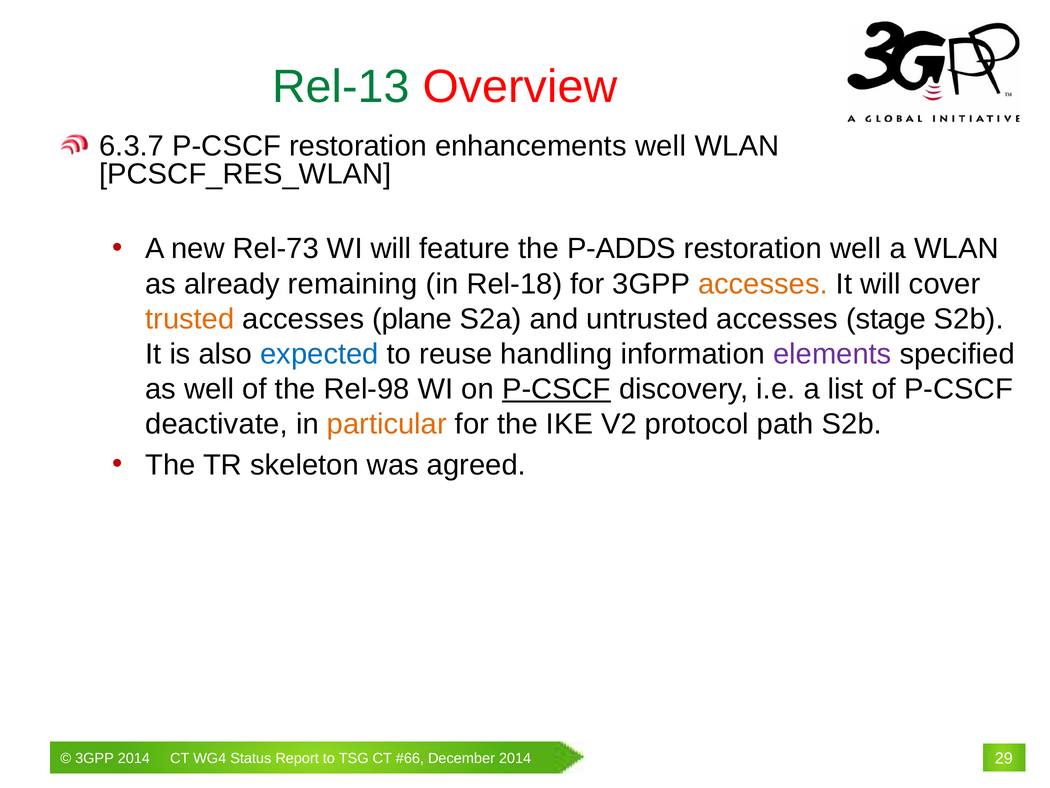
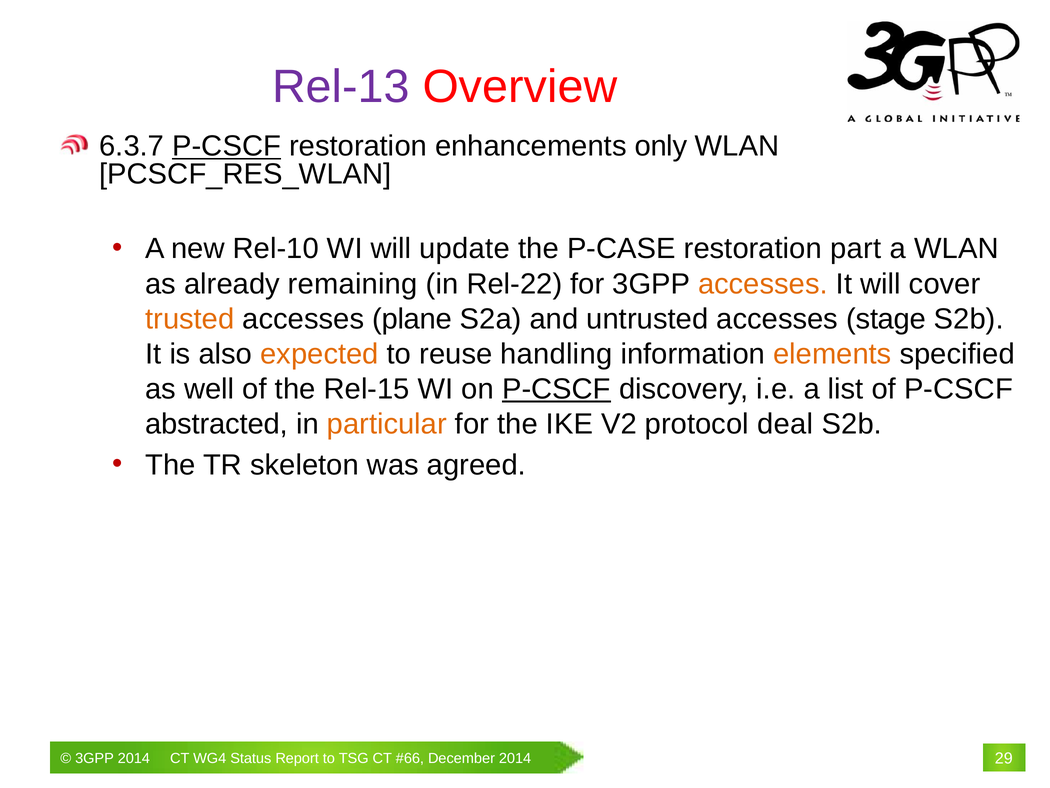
Rel-13 colour: green -> purple (341, 87)
P-CSCF underline: none -> present (227, 146)
enhancements well: well -> only (661, 146)
Rel-73: Rel-73 -> Rel-10 (276, 249)
feature: feature -> update (465, 249)
P-ADDS: P-ADDS -> P-CASE (621, 249)
restoration well: well -> part (856, 249)
Rel-18: Rel-18 -> Rel-22 (514, 284)
expected colour: blue -> orange (319, 354)
elements colour: purple -> orange (832, 354)
Rel-98: Rel-98 -> Rel-15 (367, 389)
deactivate: deactivate -> abstracted (217, 424)
path: path -> deal (785, 424)
